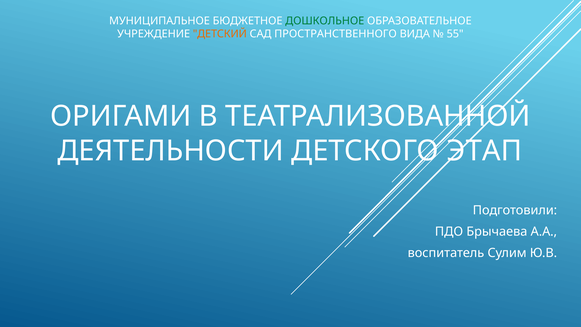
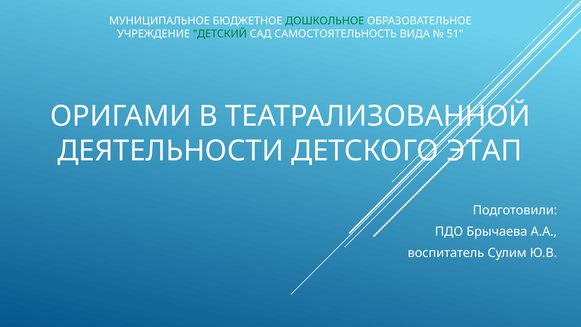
ДЕТСКИЙ colour: orange -> green (220, 34)
ПРОСТРАНСТВЕННОГО: ПРОСТРАНСТВЕННОГО -> САМОСТОЯТЕЛЬНОСТЬ (336, 34)
55: 55 -> 51 (455, 34)
